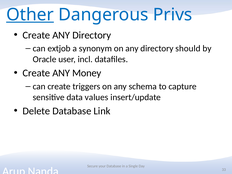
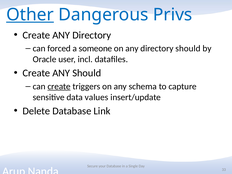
extjob: extjob -> forced (59, 48)
synonym: synonym -> someone (95, 48)
ANY Money: Money -> Should (87, 73)
create underline: none -> present (59, 86)
